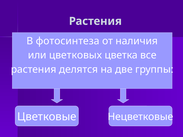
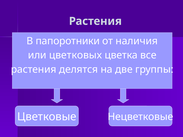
фотосинтеза: фотосинтеза -> папоротники (68, 41)
